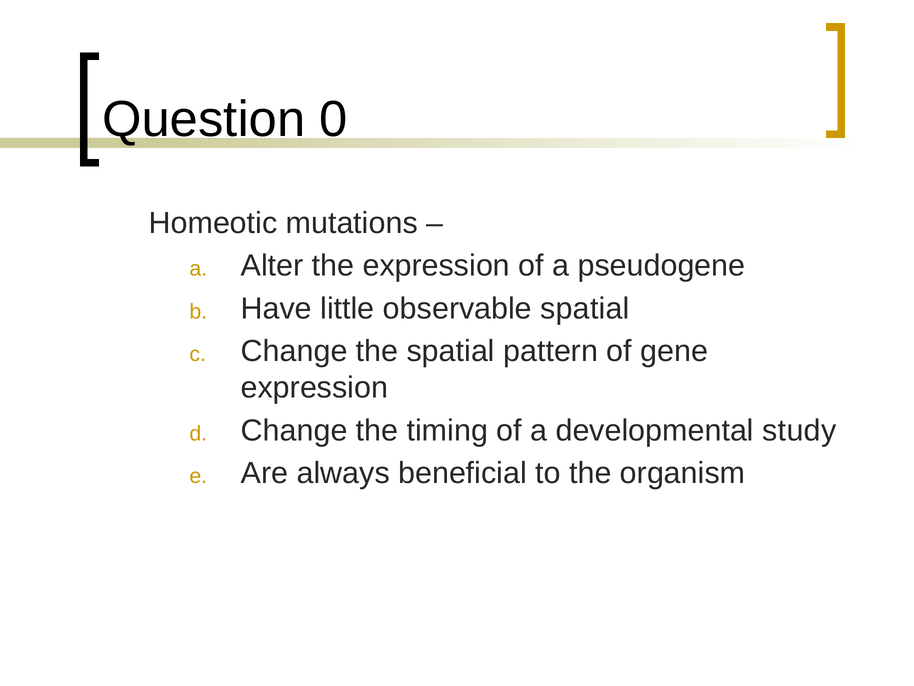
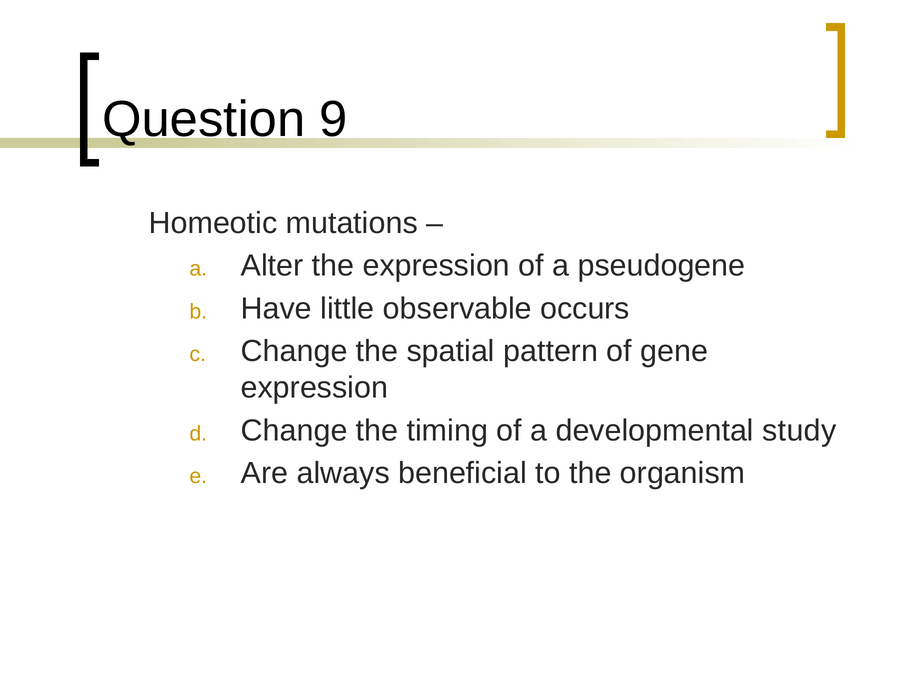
0: 0 -> 9 (333, 119)
observable spatial: spatial -> occurs (585, 308)
